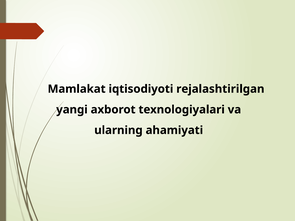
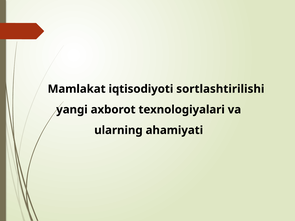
rejalashtirilgan: rejalashtirilgan -> sortlashtirilishi (220, 89)
